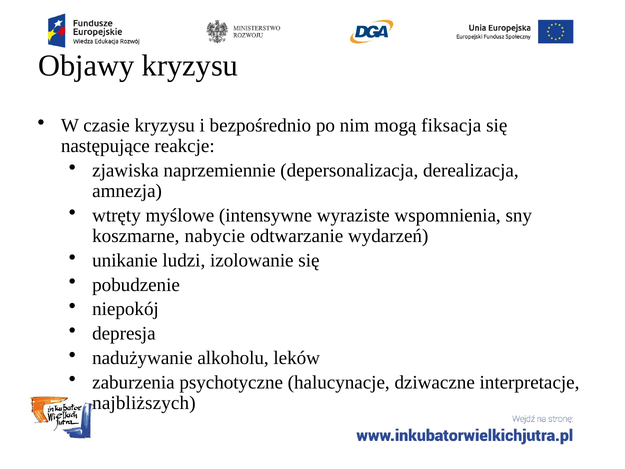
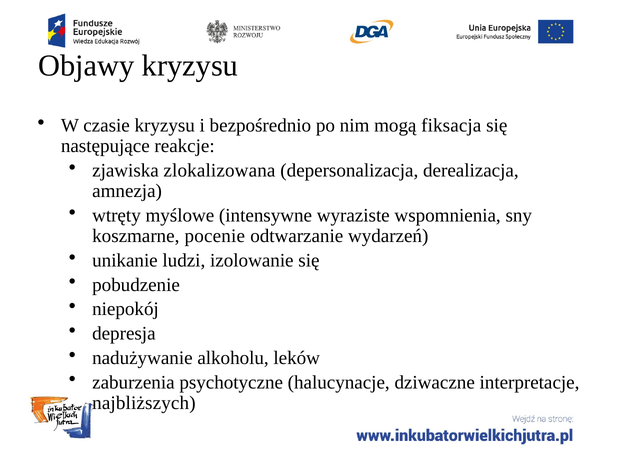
naprzemiennie: naprzemiennie -> zlokalizowana (219, 170)
nabycie: nabycie -> pocenie (215, 236)
